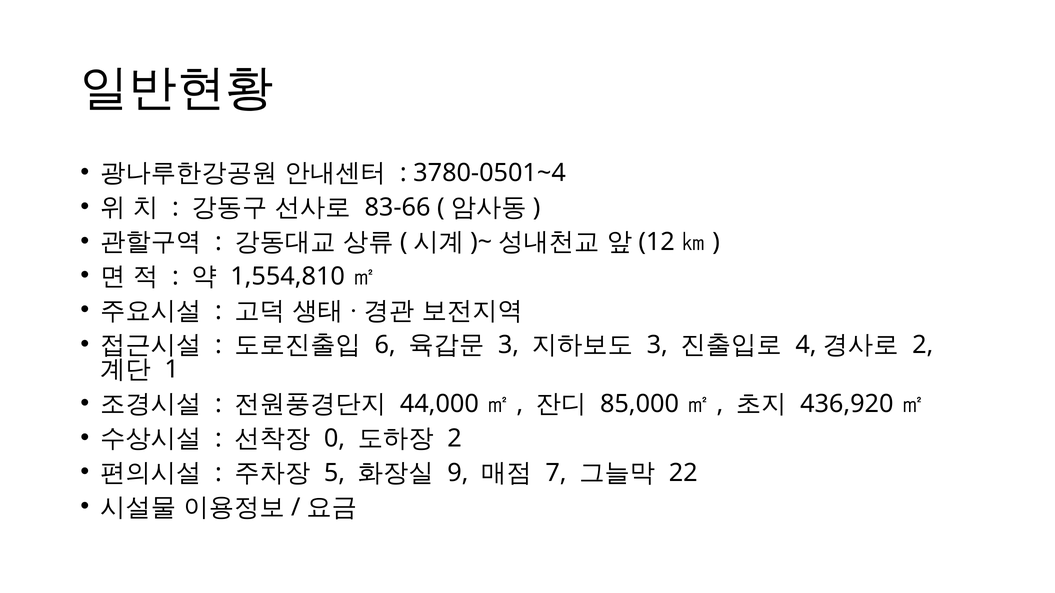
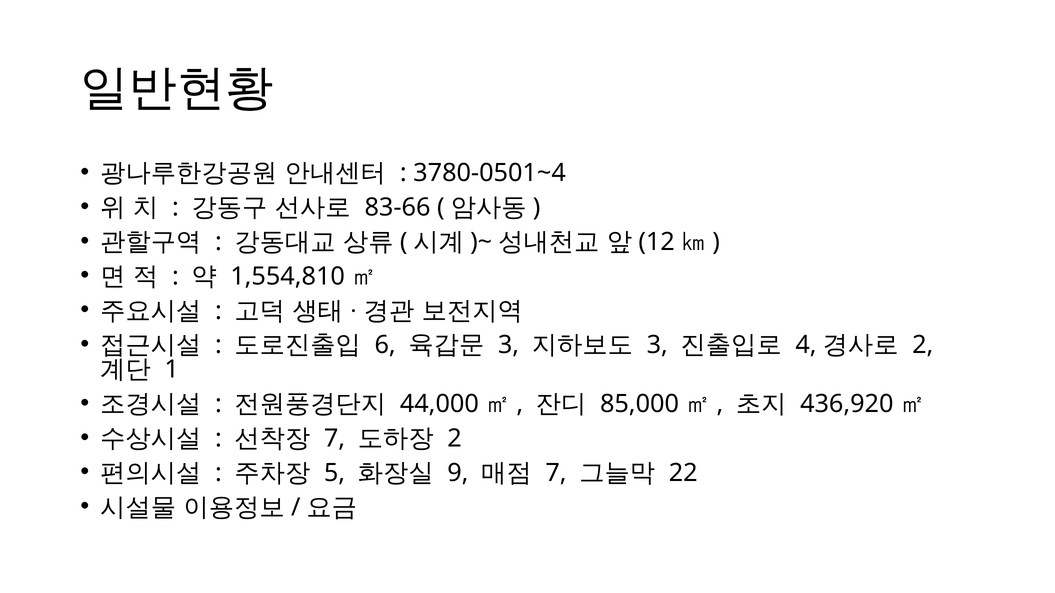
0: 0 -> 7 (335, 439)
